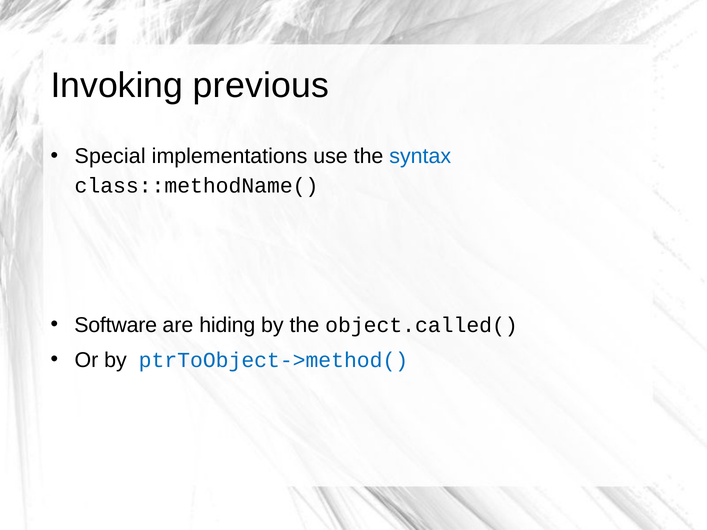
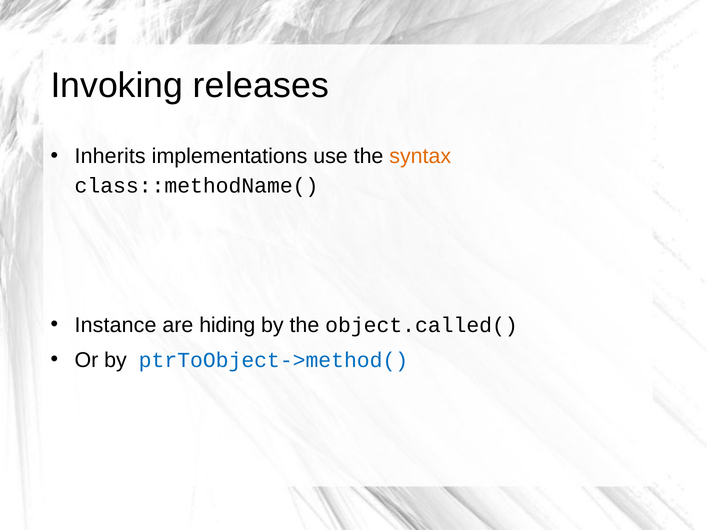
previous: previous -> releases (261, 85)
Special: Special -> Inherits (110, 156)
syntax colour: blue -> orange (420, 156)
Software: Software -> Instance (116, 325)
